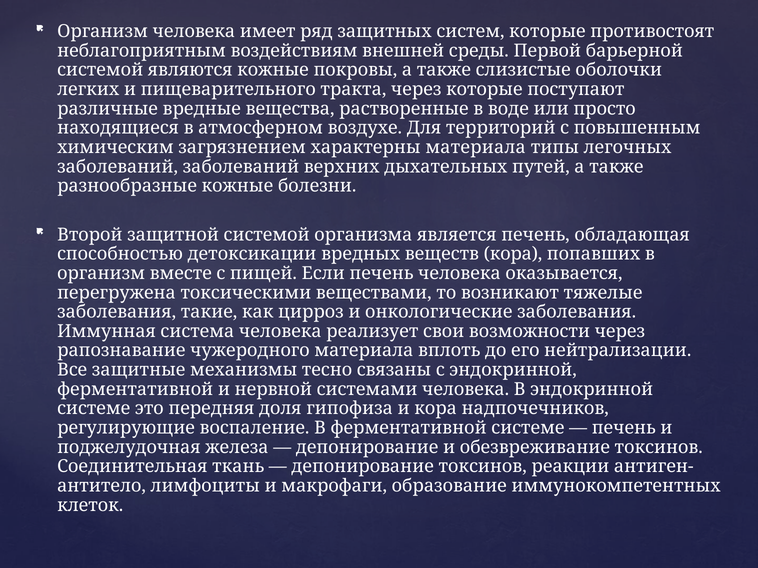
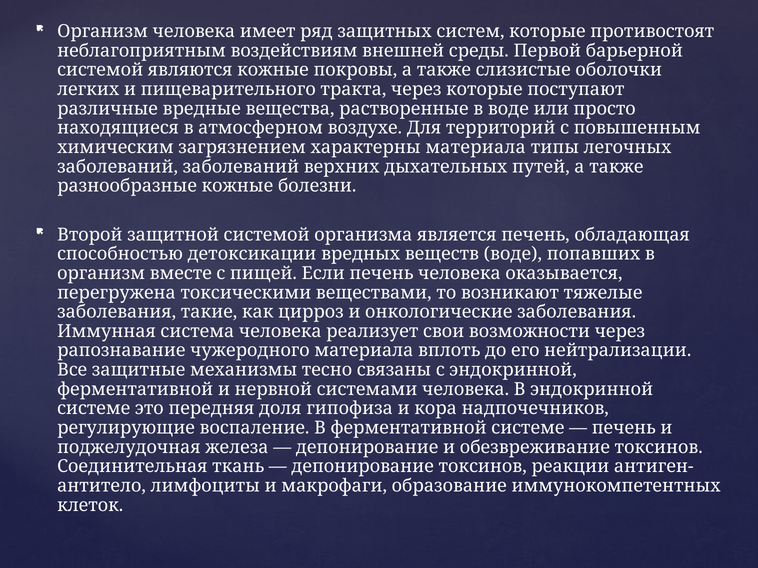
веществ кора: кора -> воде (513, 254)
